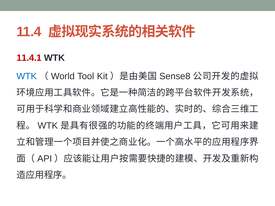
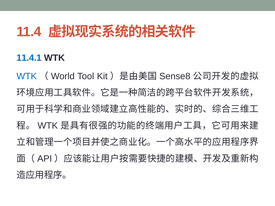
11.4.1 colour: red -> blue (29, 58)
